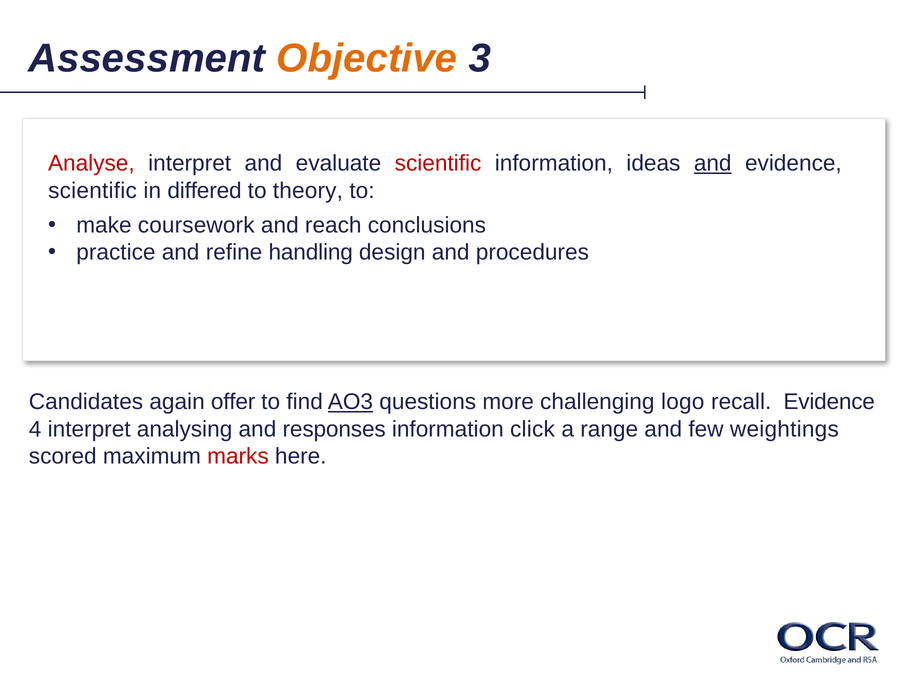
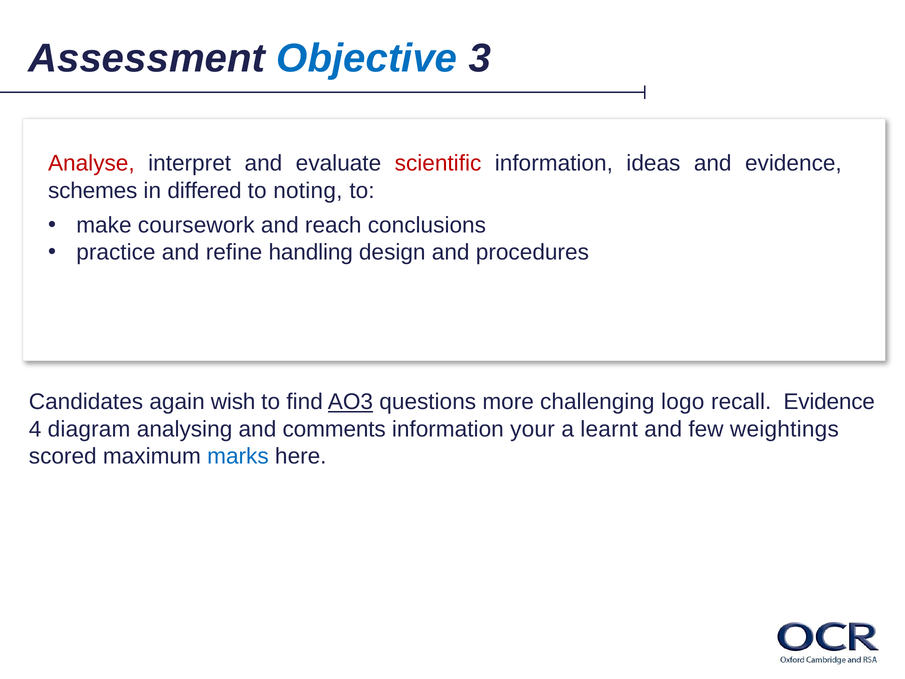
Objective colour: orange -> blue (367, 59)
and underline: present -> none (713, 163)
scientific: scientific -> schemes (93, 191)
theory: theory -> noting (308, 191)
offer: offer -> wish (233, 402)
4 interpret: interpret -> diagram (89, 429)
responses: responses -> comments (334, 429)
click: click -> your (532, 429)
range: range -> learnt (609, 429)
marks colour: red -> blue (238, 456)
